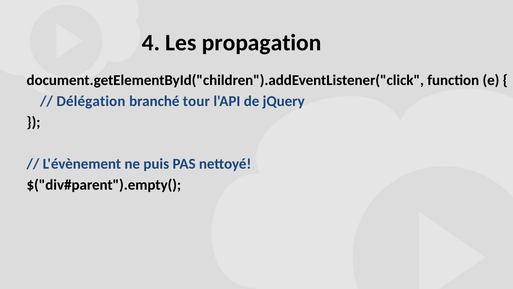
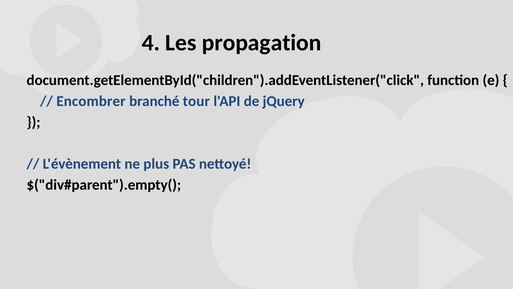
Délégation: Délégation -> Encombrer (91, 101)
puis: puis -> plus (156, 164)
